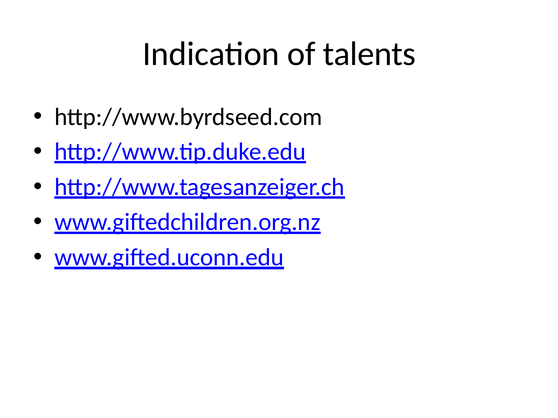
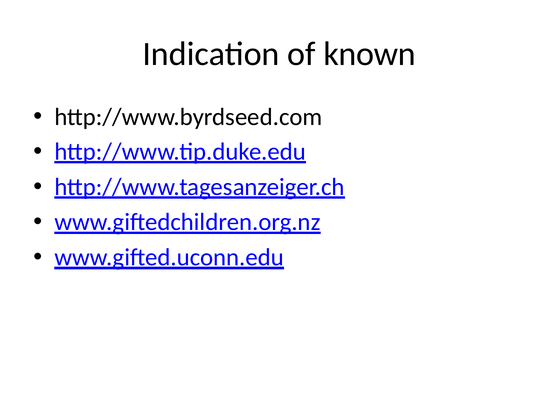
talents: talents -> known (369, 54)
